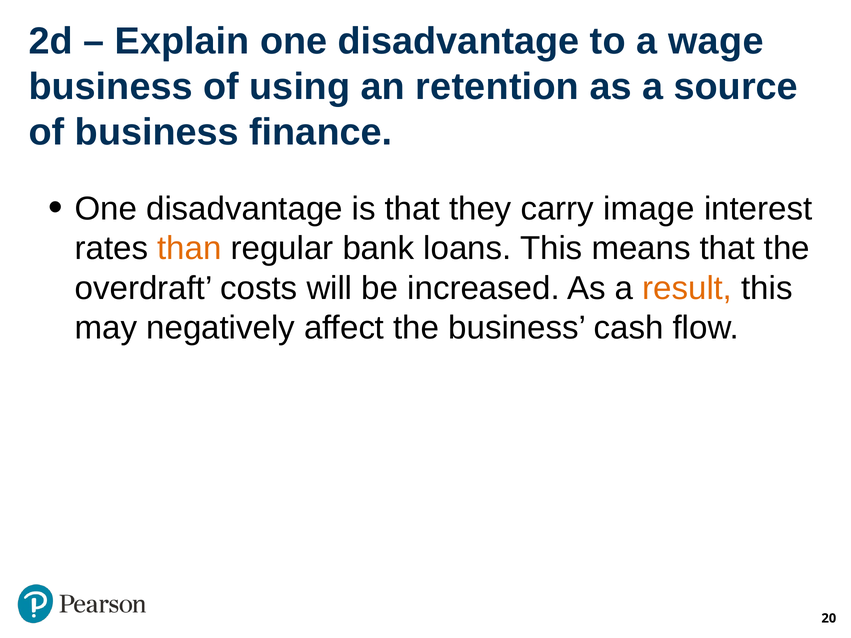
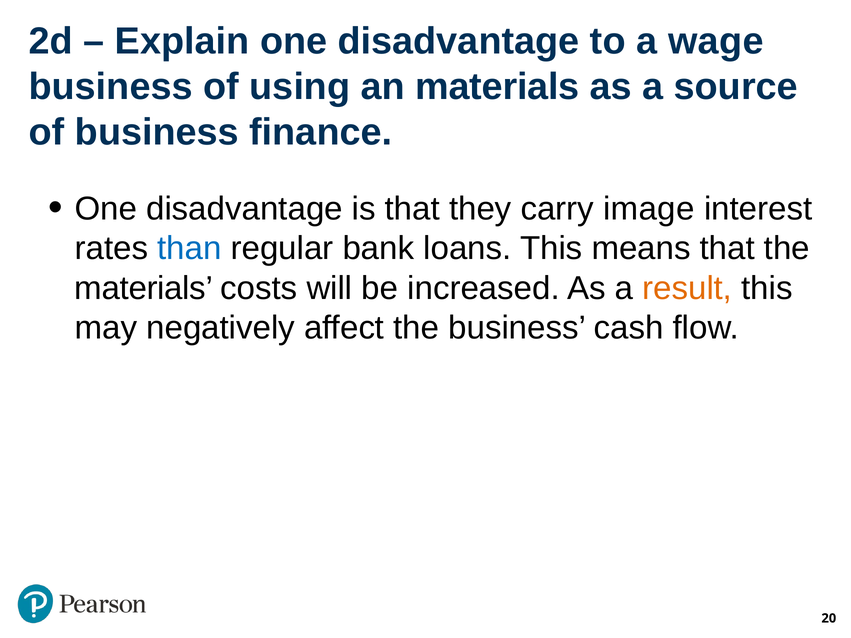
an retention: retention -> materials (497, 87)
than colour: orange -> blue (189, 248)
overdraft: overdraft -> materials (144, 288)
